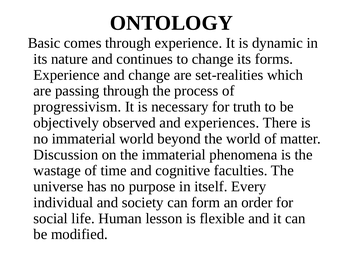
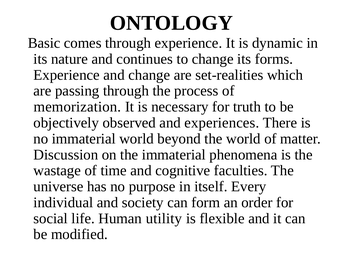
progressivism: progressivism -> memorization (77, 107)
lesson: lesson -> utility (164, 219)
